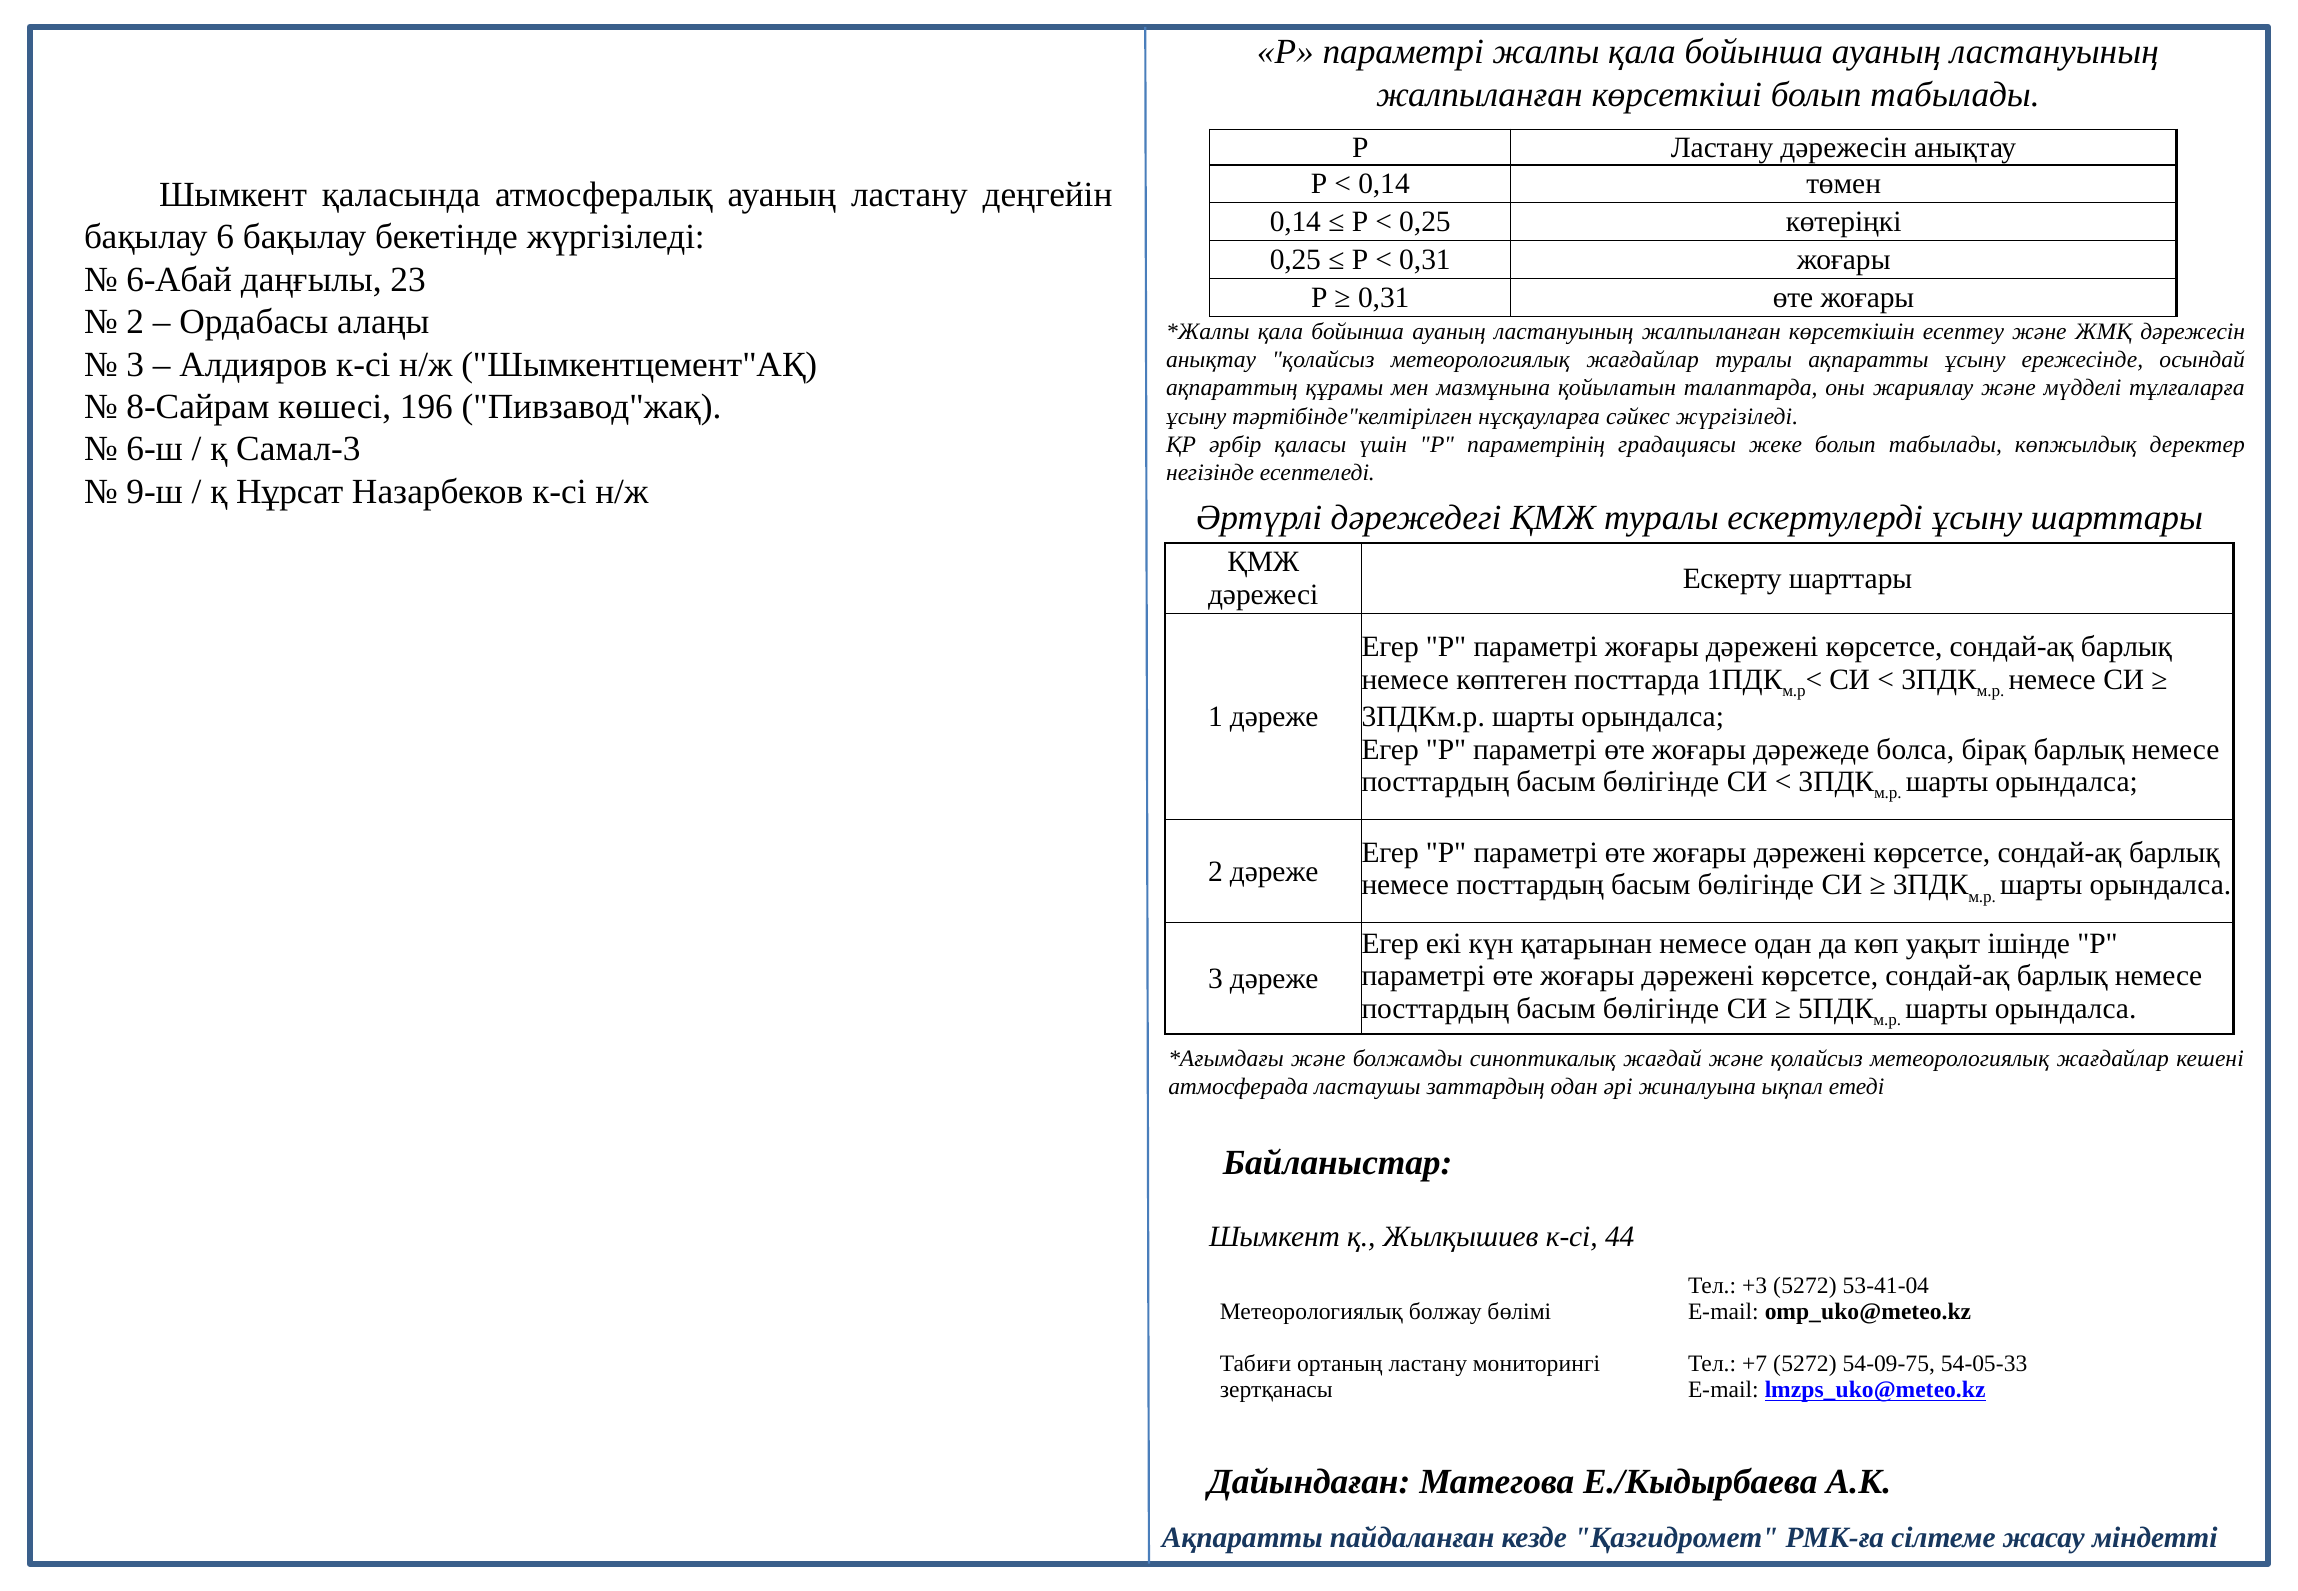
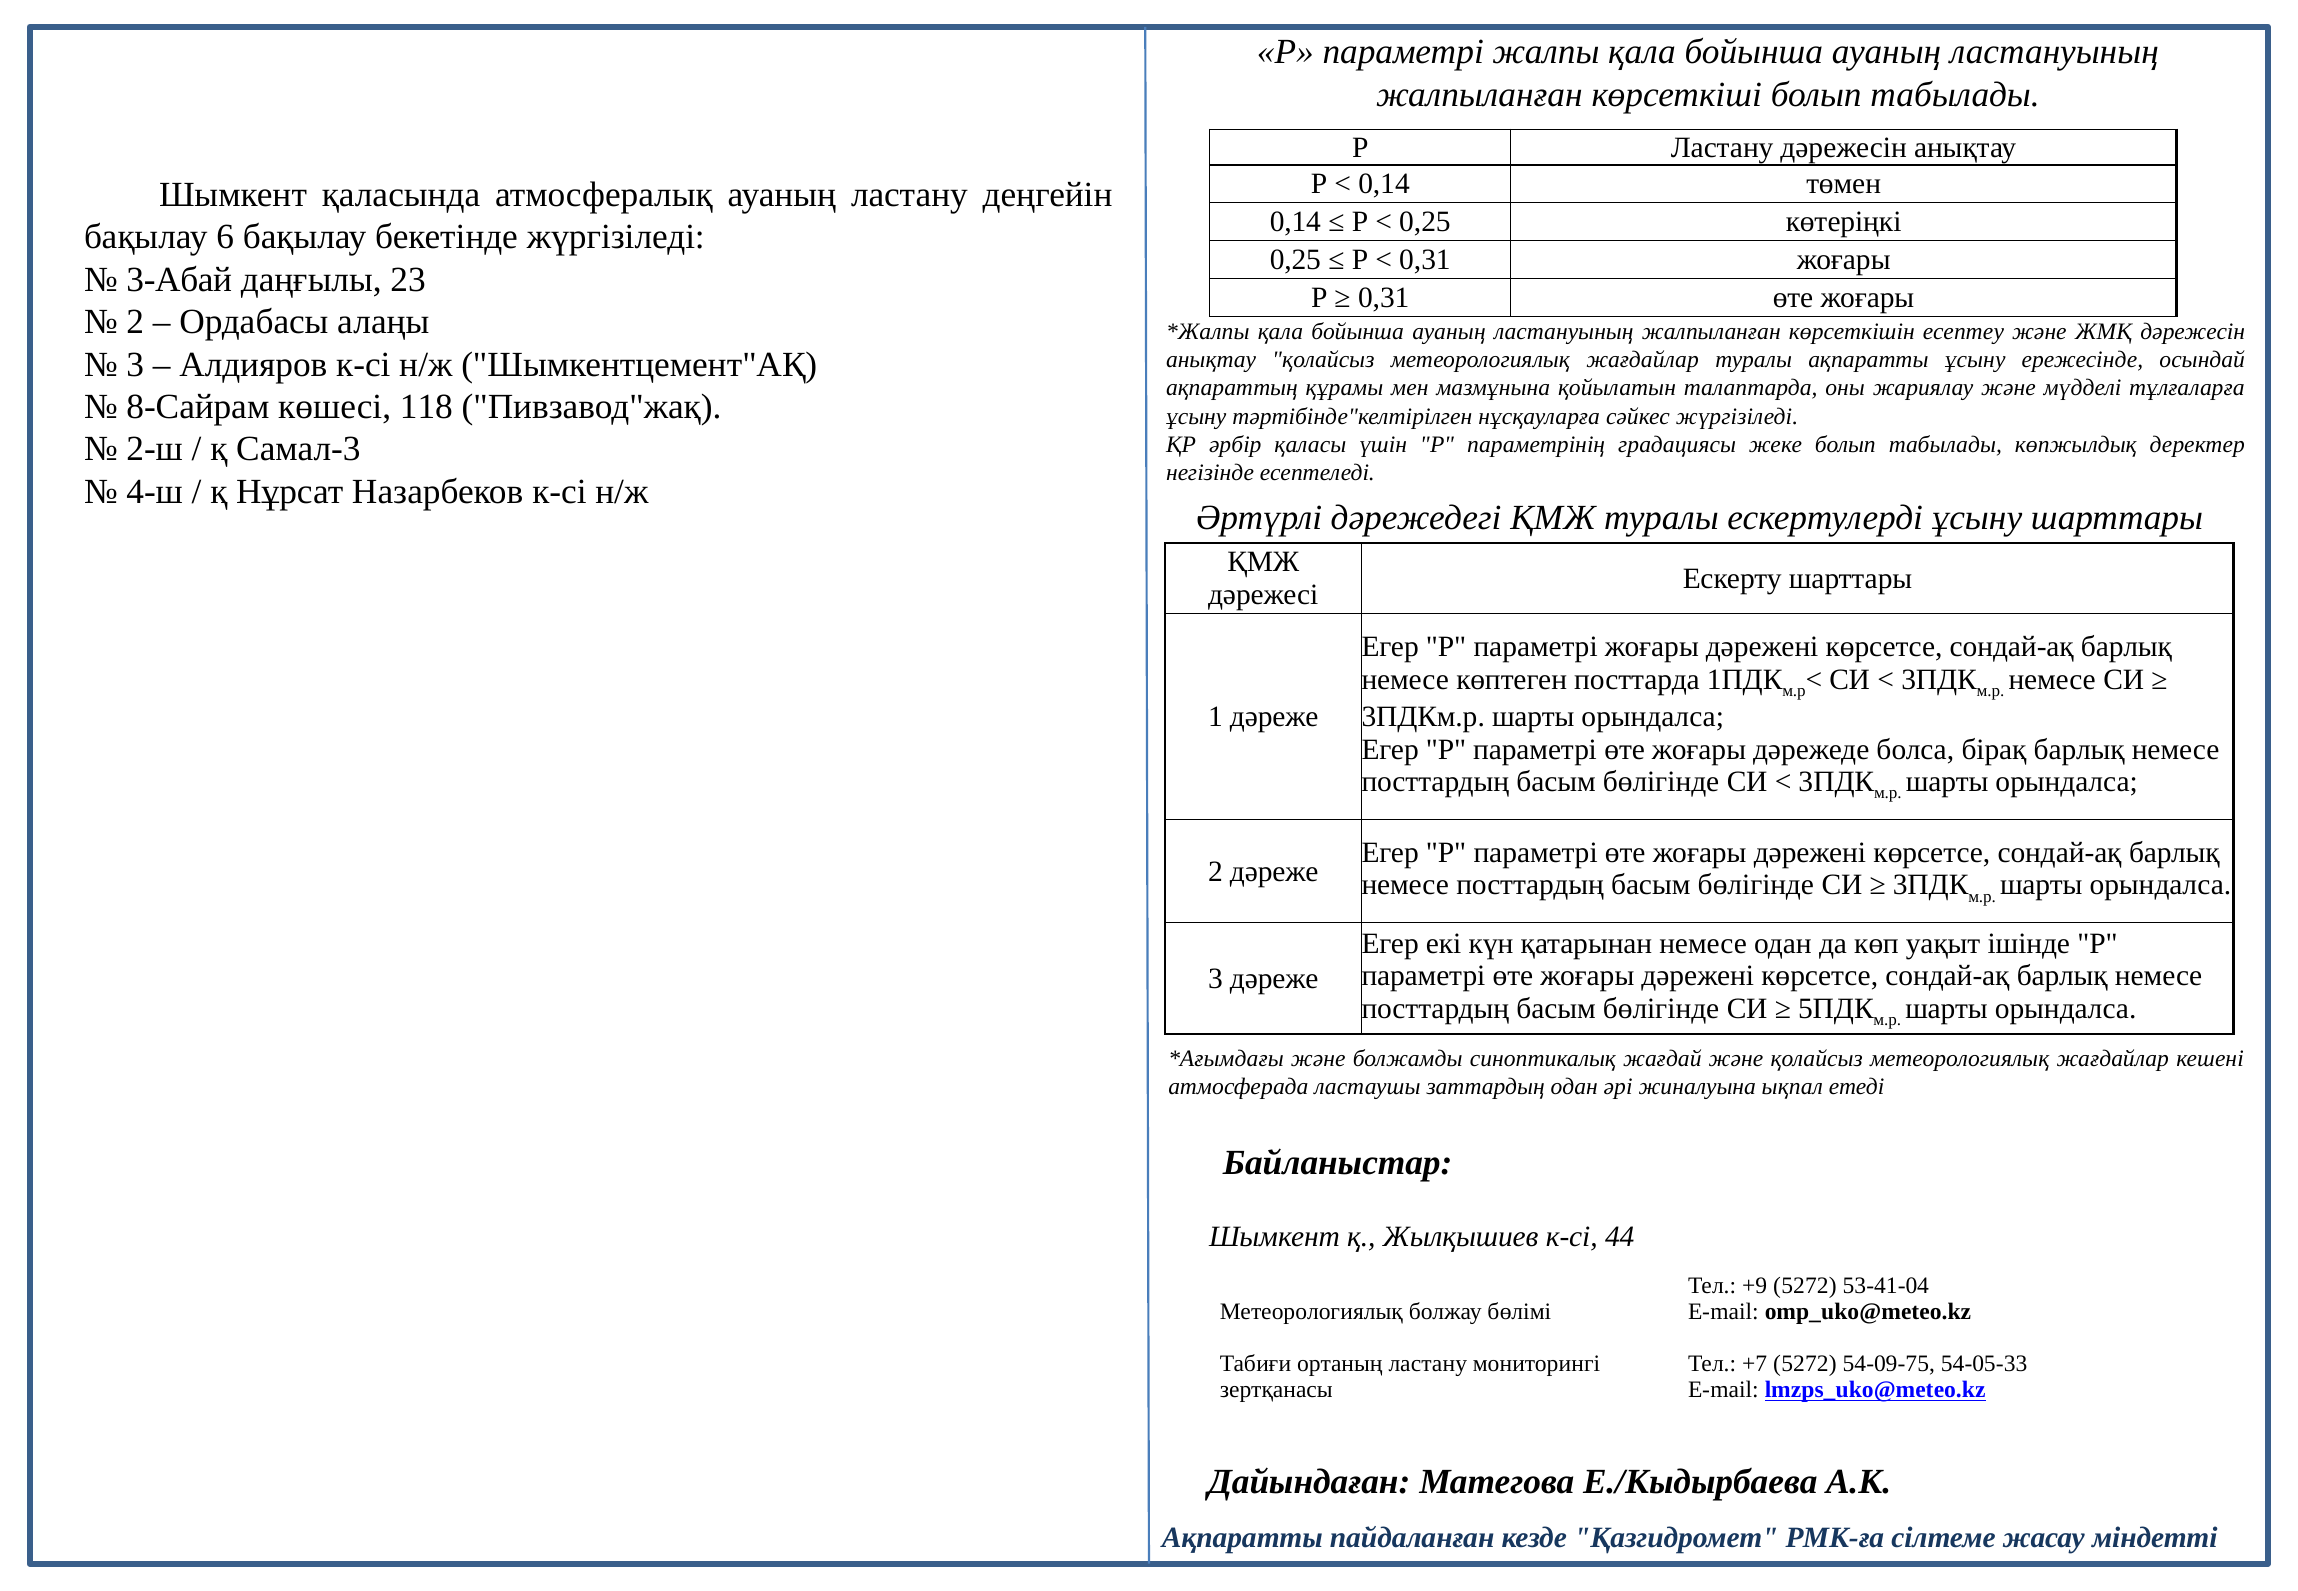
6-Абай: 6-Абай -> 3-Абай (179, 280)
196: 196 -> 118 (426, 407)
6-ш: 6-ш -> 2-ш (155, 449)
9-ш: 9-ш -> 4-ш (155, 492)
+3: +3 -> +9 (1755, 1286)
